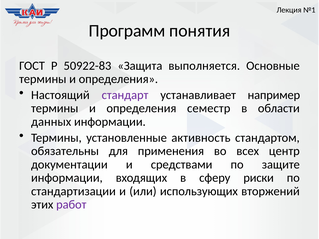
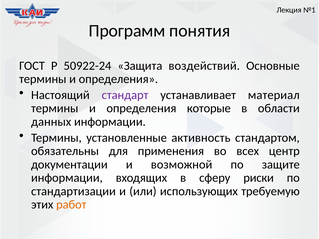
50922-83: 50922-83 -> 50922-24 (87, 66)
выполняется: выполняется -> воздействий (204, 66)
например: например -> материал (274, 95)
семестр: семестр -> которые (209, 108)
средствами: средствами -> возможной (182, 165)
вторжений: вторжений -> требуемую (271, 191)
работ colour: purple -> orange (71, 205)
